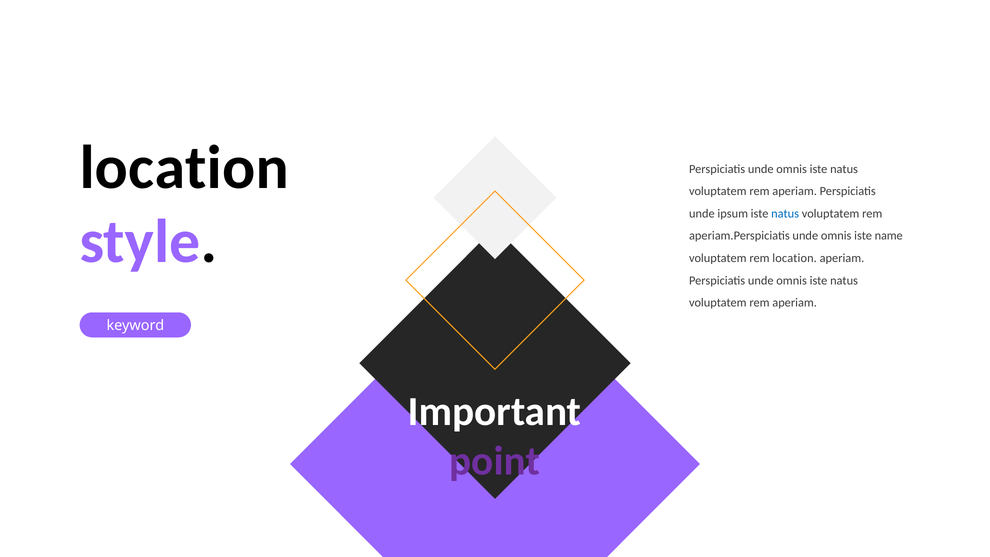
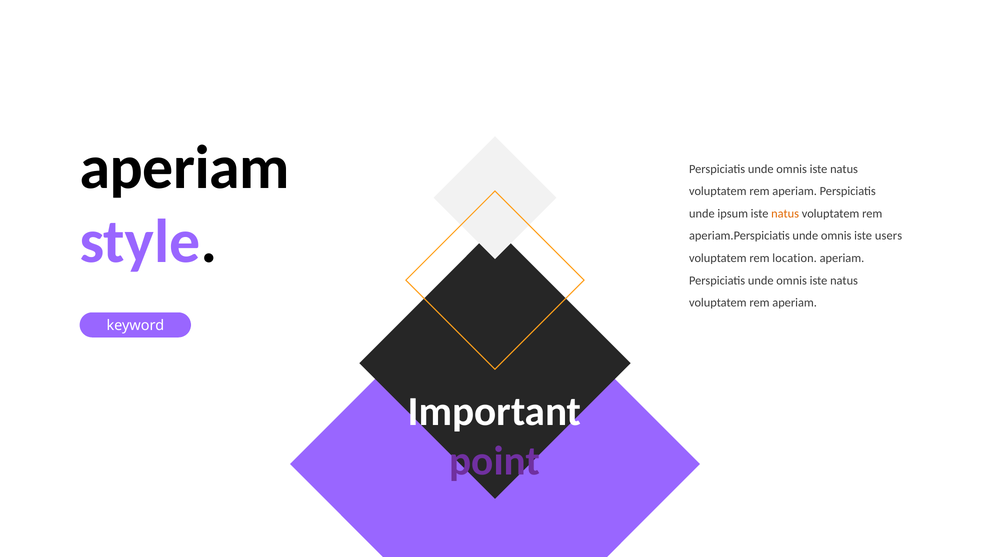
location: location -> aperiam (185, 168)
natus colour: blue -> orange (785, 214)
name: name -> users (889, 236)
